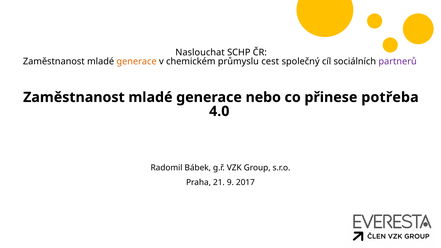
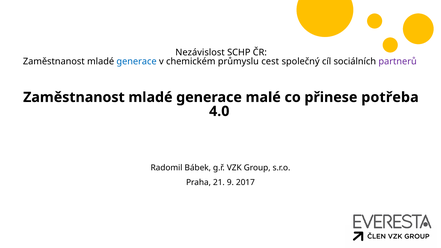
Naslouchat: Naslouchat -> Nezávislost (200, 53)
generace colour: orange -> blue (137, 62)
nebo: nebo -> malé (263, 97)
